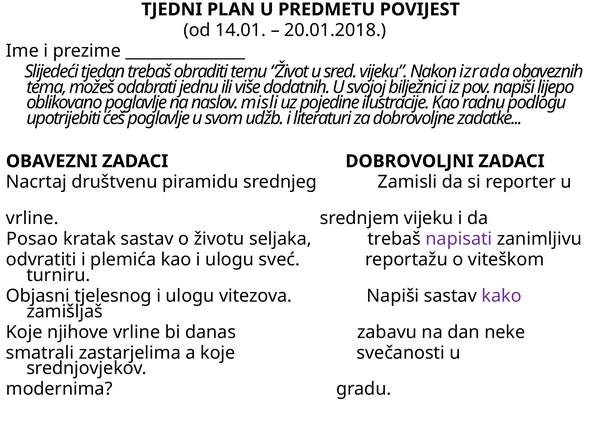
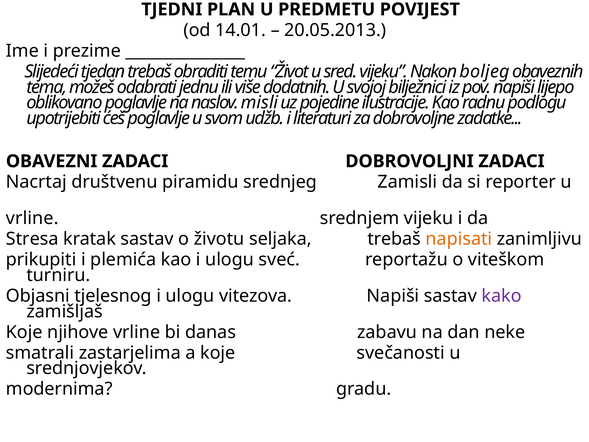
20.01.2018: 20.01.2018 -> 20.05.2013 (335, 30)
izrada: izrada -> boljeg (485, 71)
Posao: Posao -> Stresa (32, 239)
napisati colour: purple -> orange (459, 239)
odvratiti: odvratiti -> prikupiti (41, 259)
